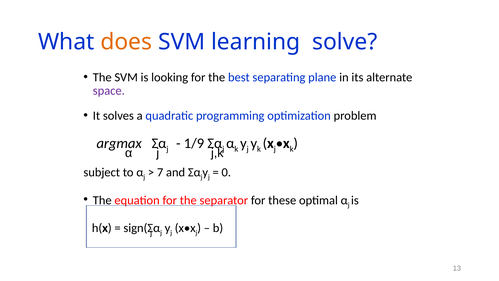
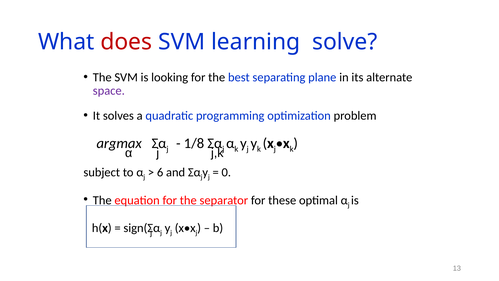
does colour: orange -> red (126, 42)
1/9: 1/9 -> 1/8 (194, 143)
7: 7 -> 6 (160, 172)
